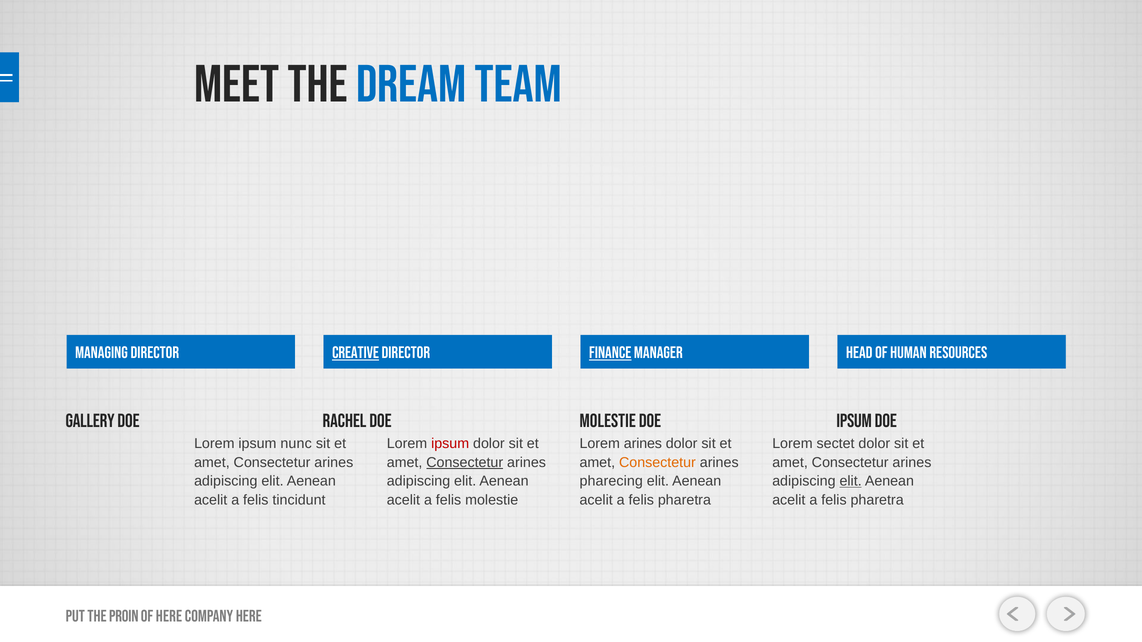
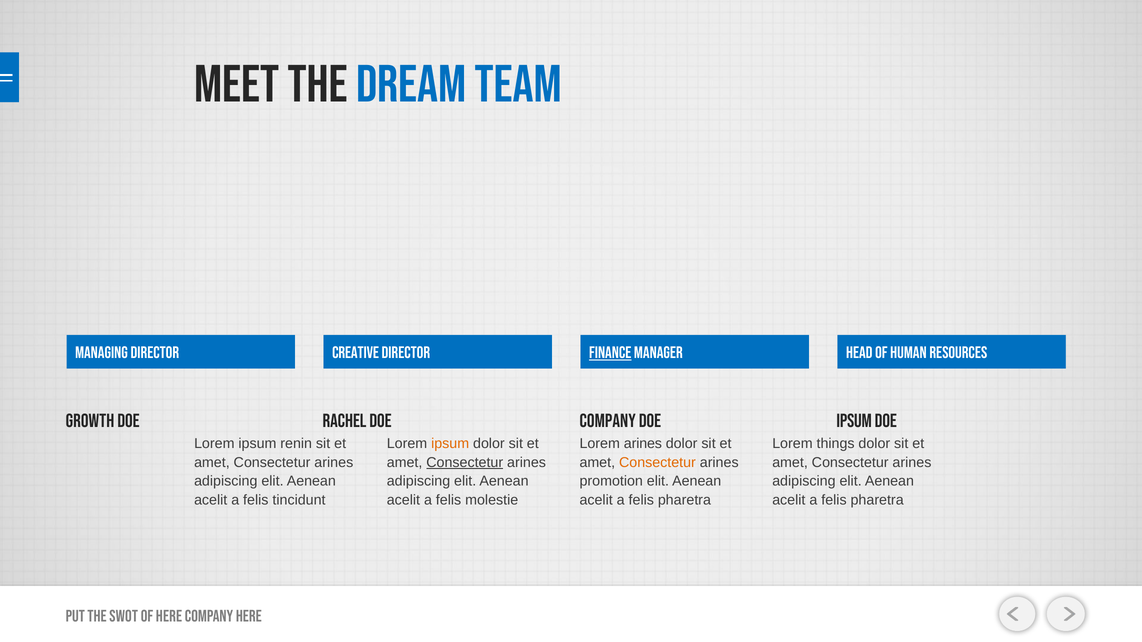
CREATIVE underline: present -> none (356, 353)
GALLERY: GALLERY -> GROWTH (90, 421)
DOE MOLESTIE: MOLESTIE -> COMPANY (608, 421)
nunc: nunc -> renin (296, 444)
ipsum colour: red -> orange (450, 444)
sectet: sectet -> things (836, 444)
pharecing: pharecing -> promotion (611, 481)
elit underline: present -> none (851, 481)
PROIN: PROIN -> SWOT (124, 617)
